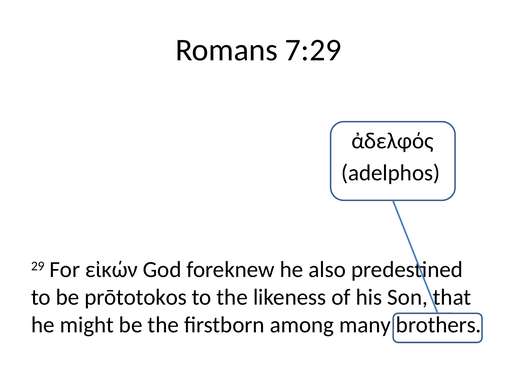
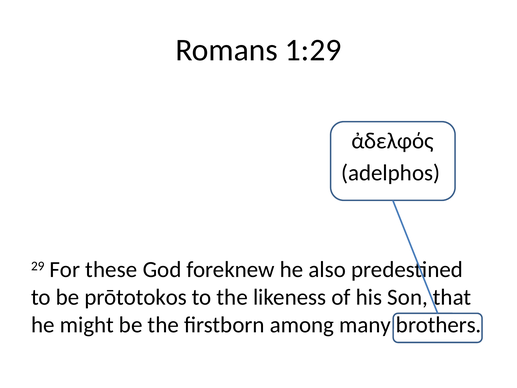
7:29: 7:29 -> 1:29 (313, 50)
εἰκών: εἰκών -> these (111, 269)
